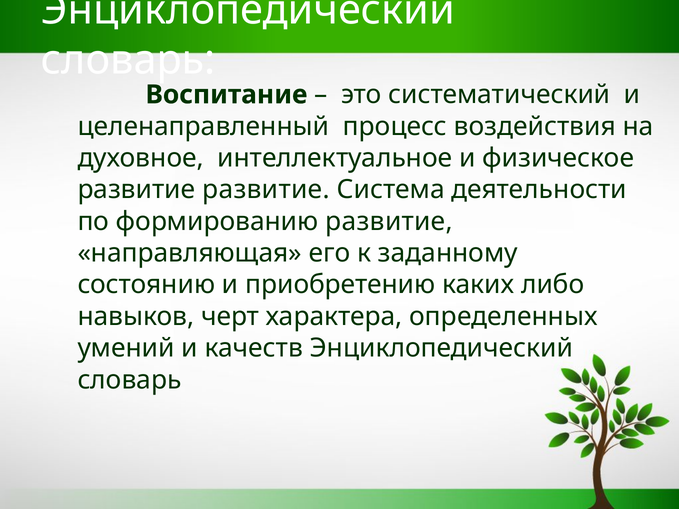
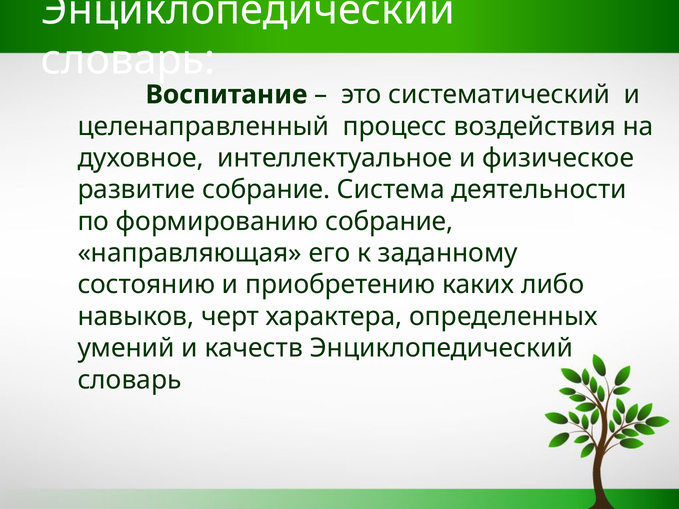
развитие развитие: развитие -> собрание (266, 190)
формированию развитие: развитие -> собрание (389, 221)
